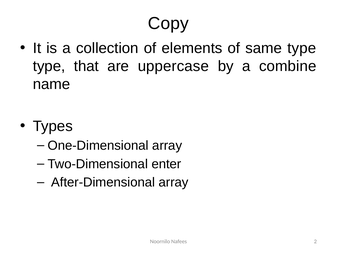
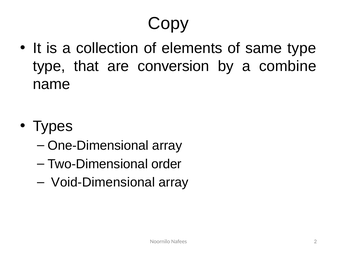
uppercase: uppercase -> conversion (173, 66)
enter: enter -> order (166, 164)
After-Dimensional: After-Dimensional -> Void-Dimensional (103, 182)
